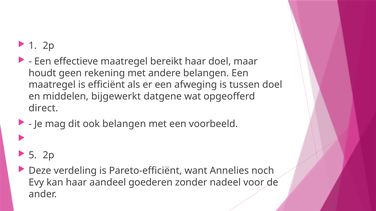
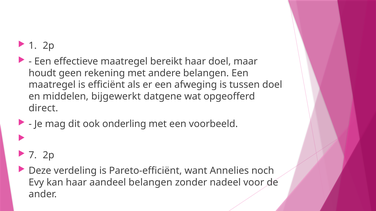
ook belangen: belangen -> onderling (124, 124)
5: 5 -> 7 (33, 155)
aandeel goederen: goederen -> belangen (150, 183)
